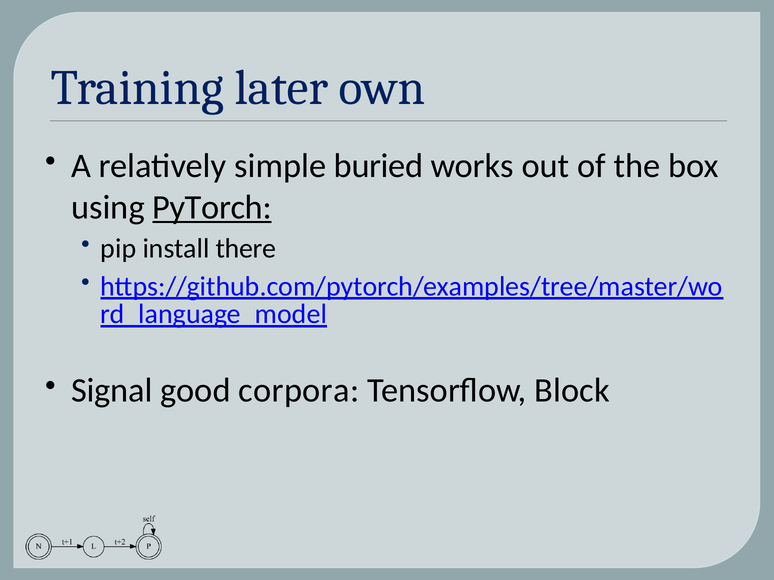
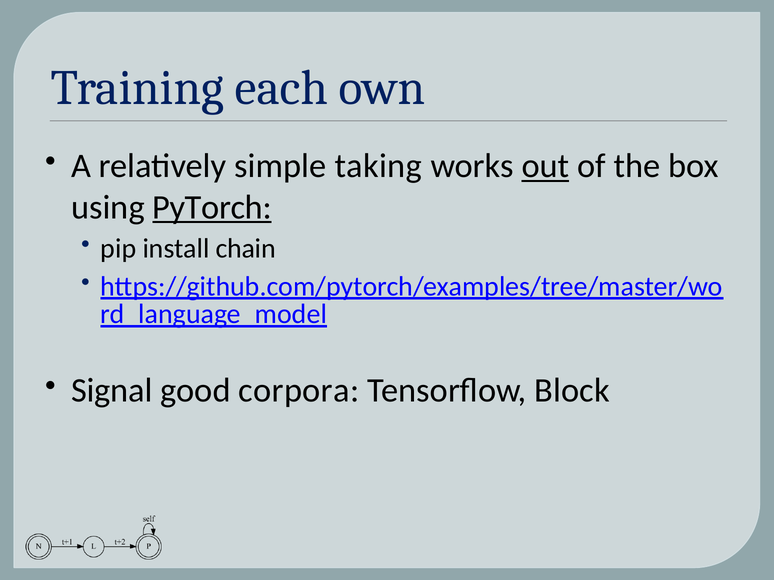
later: later -> each (281, 88)
buried: buried -> taking (378, 166)
out underline: none -> present (545, 166)
there: there -> chain (246, 249)
